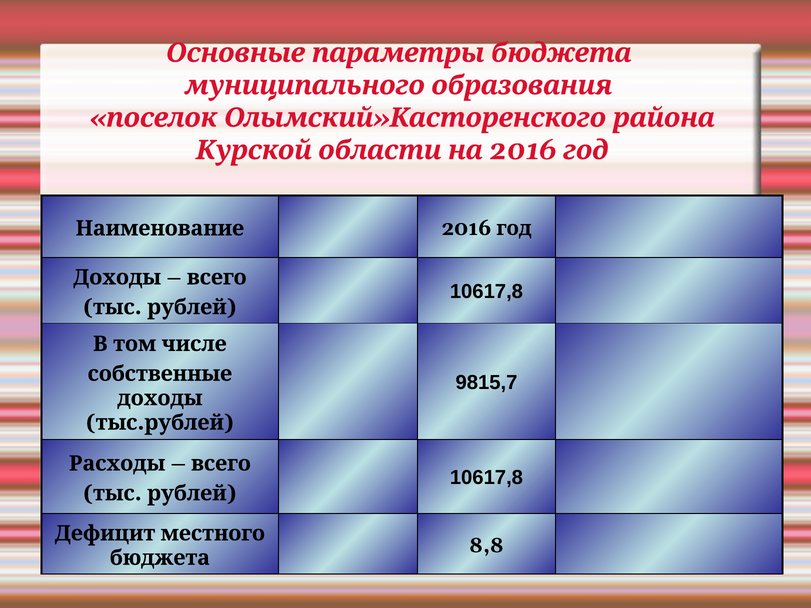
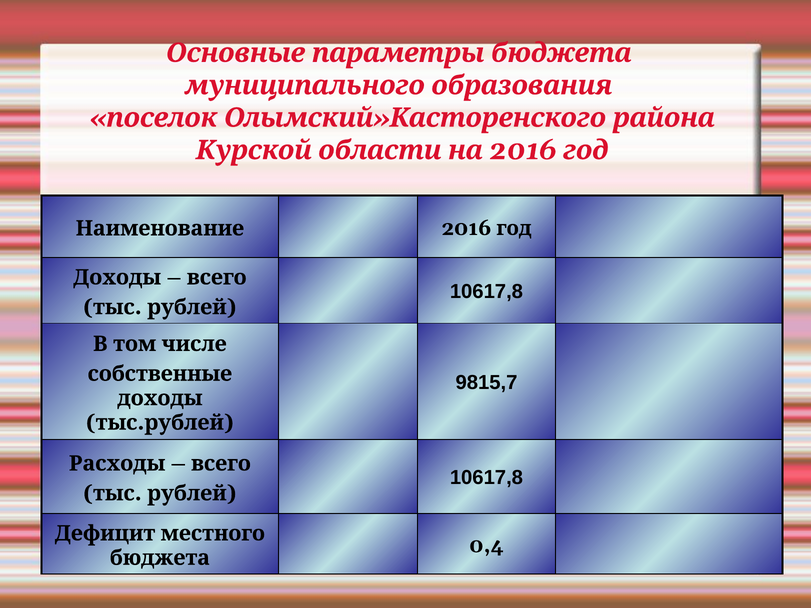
8,8: 8,8 -> 0,4 (486, 546)
